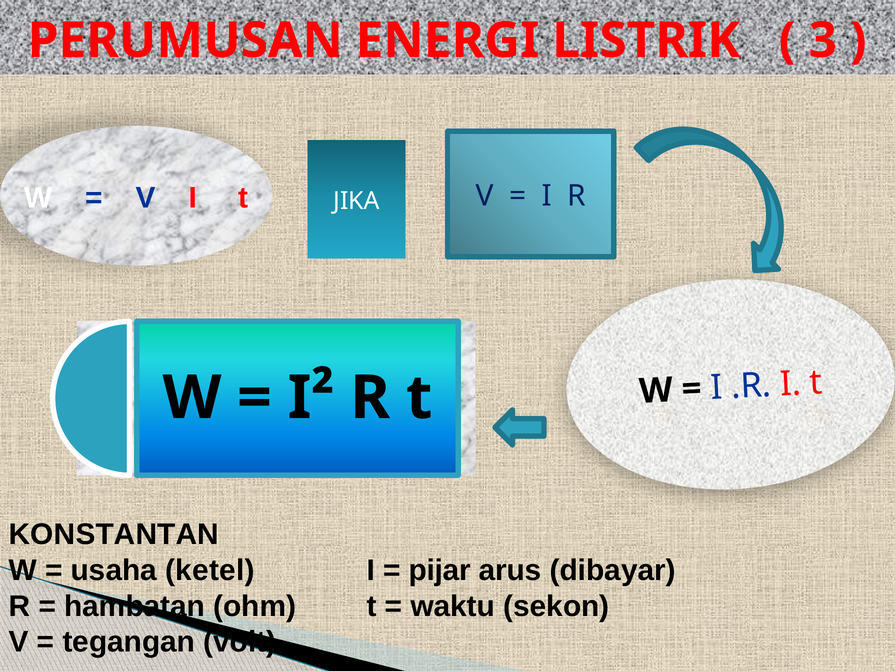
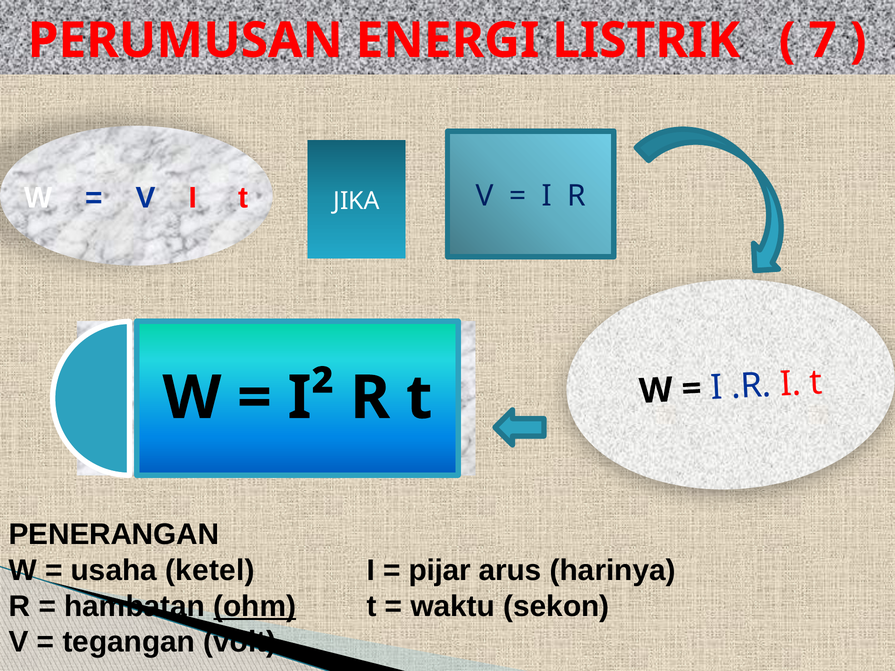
3: 3 -> 7 (823, 40)
KONSTANTAN: KONSTANTAN -> PENERANGAN (114, 535)
dibayar: dibayar -> harinya (613, 571)
ohm underline: none -> present (255, 606)
